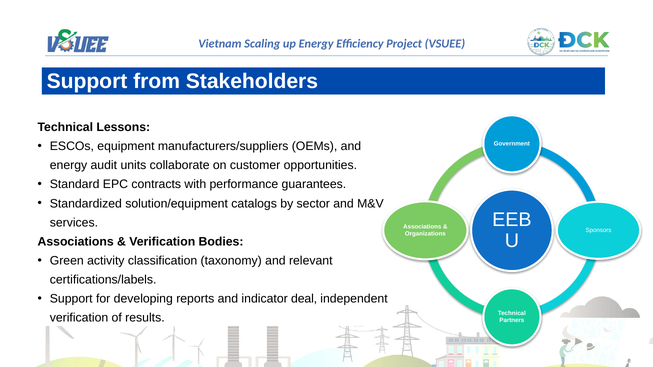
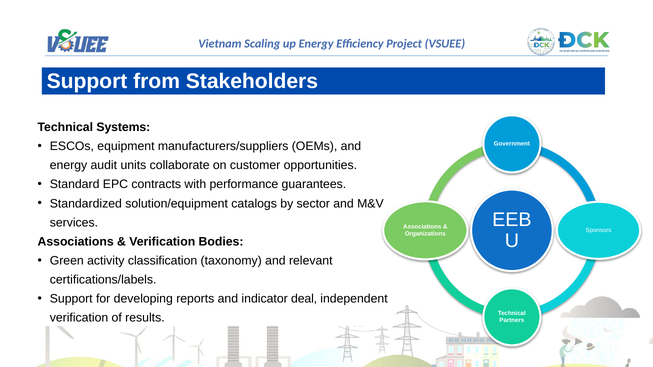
Lessons: Lessons -> Systems (123, 127)
